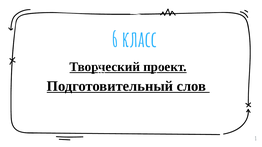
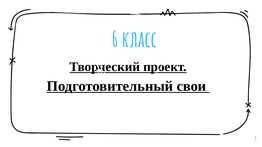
слов: слов -> свои (191, 86)
